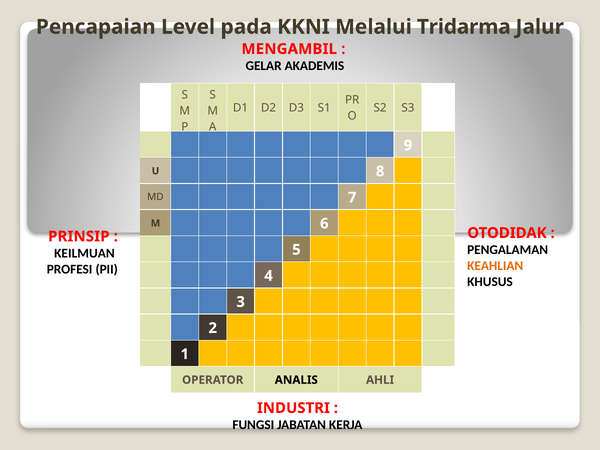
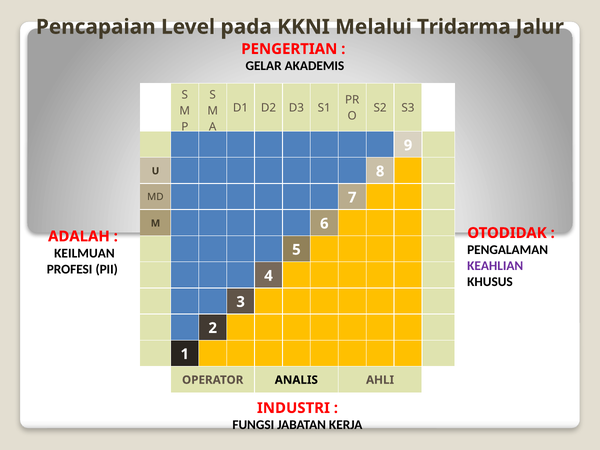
MENGAMBIL: MENGAMBIL -> PENGERTIAN (289, 49)
PRINSIP: PRINSIP -> ADALAH (79, 236)
KEAHLIAN colour: orange -> purple (495, 266)
